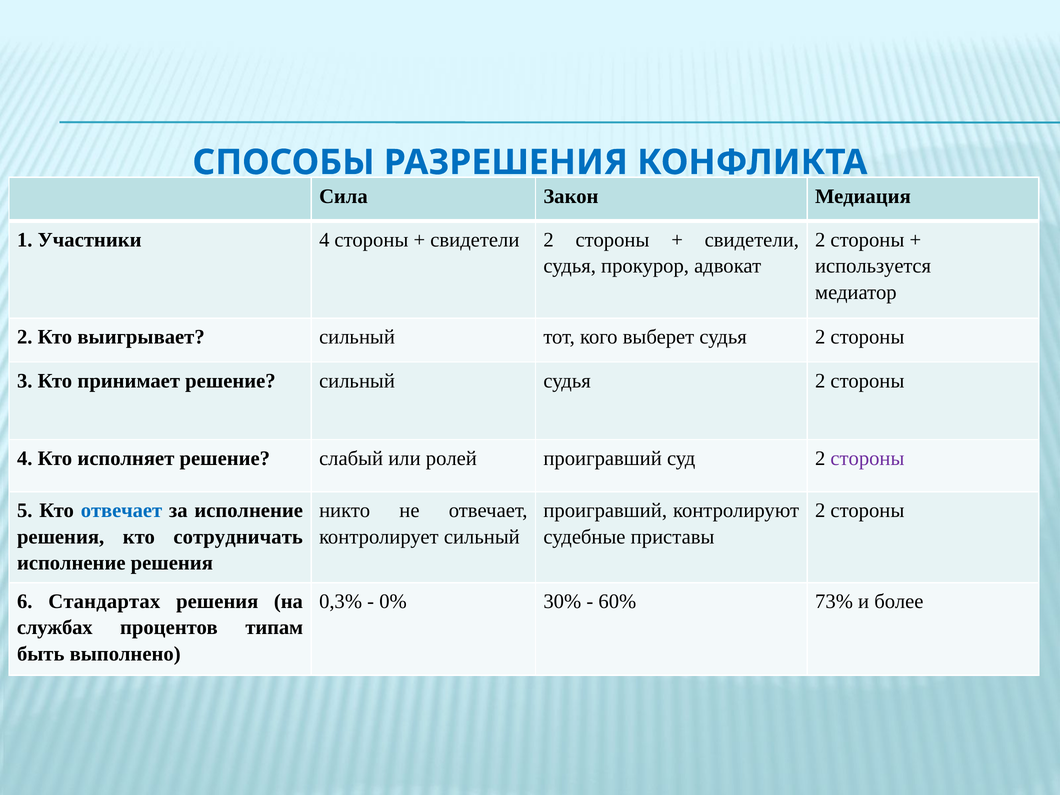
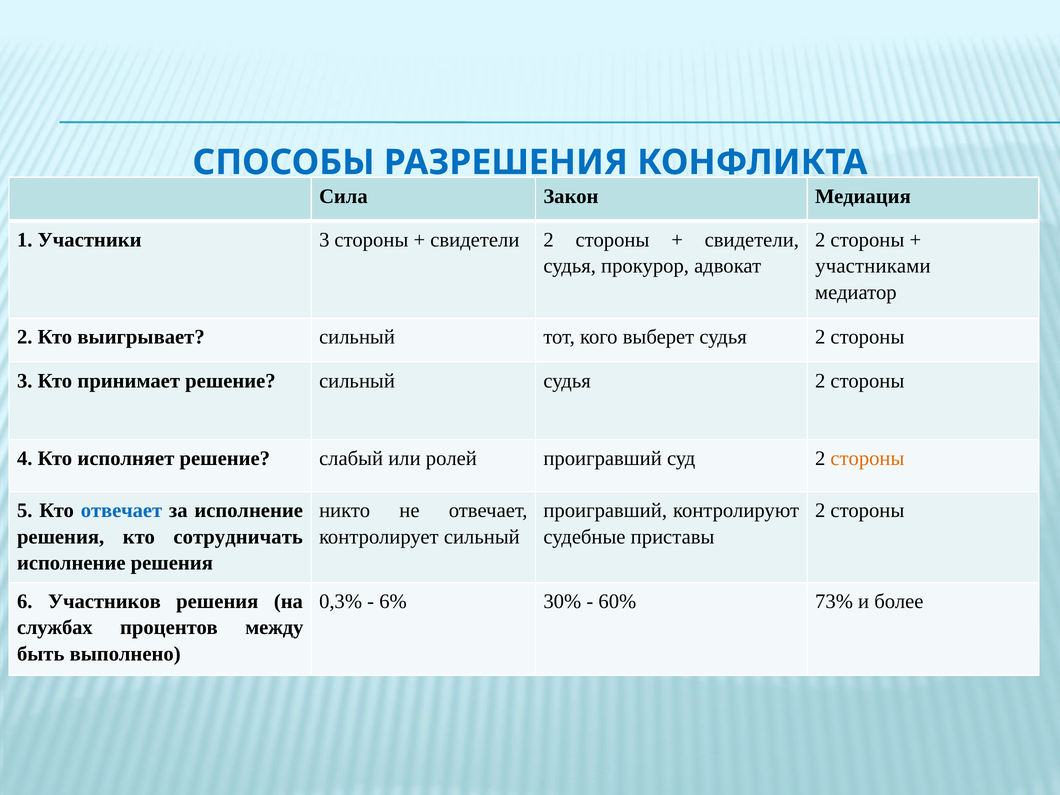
Участники 4: 4 -> 3 (324, 240)
используется: используется -> участниками (873, 266)
стороны colour: purple -> orange (867, 458)
Стандартах: Стандартах -> Участников (104, 602)
0%: 0% -> 6% (393, 602)
типам: типам -> между (274, 628)
